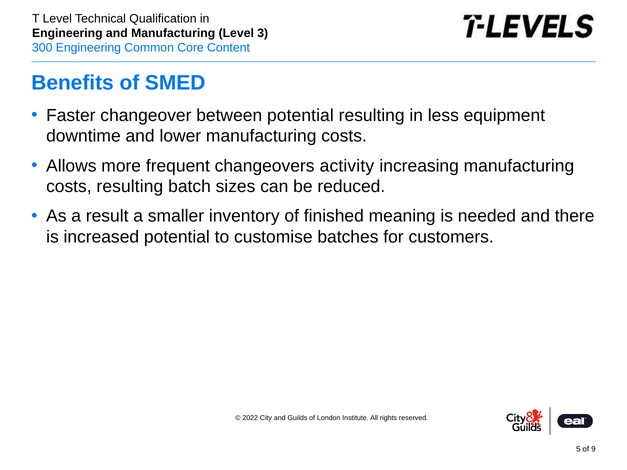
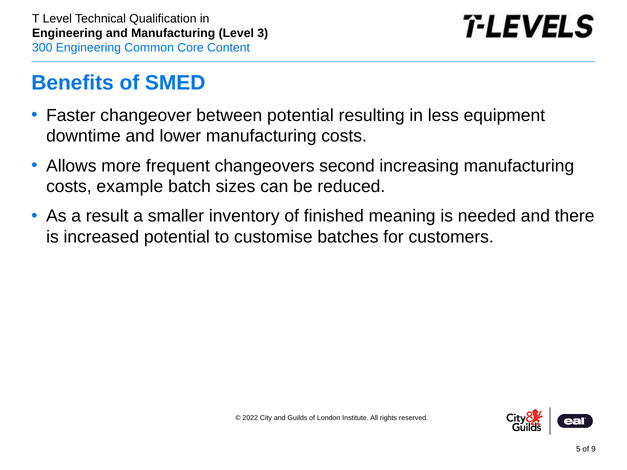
activity: activity -> second (347, 166)
costs resulting: resulting -> example (130, 187)
